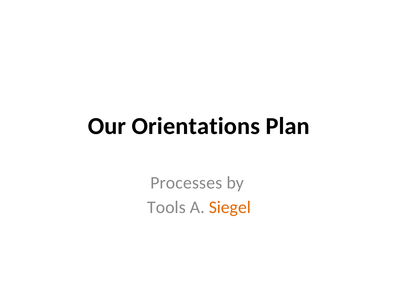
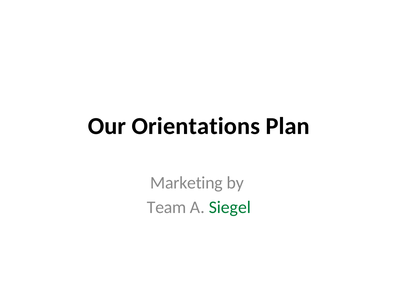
Processes: Processes -> Marketing (186, 183)
Tools: Tools -> Team (167, 208)
Siegel colour: orange -> green (230, 208)
